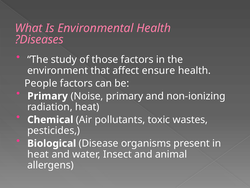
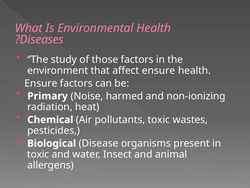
People: People -> Ensure (41, 83)
Noise primary: primary -> harmed (125, 96)
heat: heat -> toxic (38, 154)
